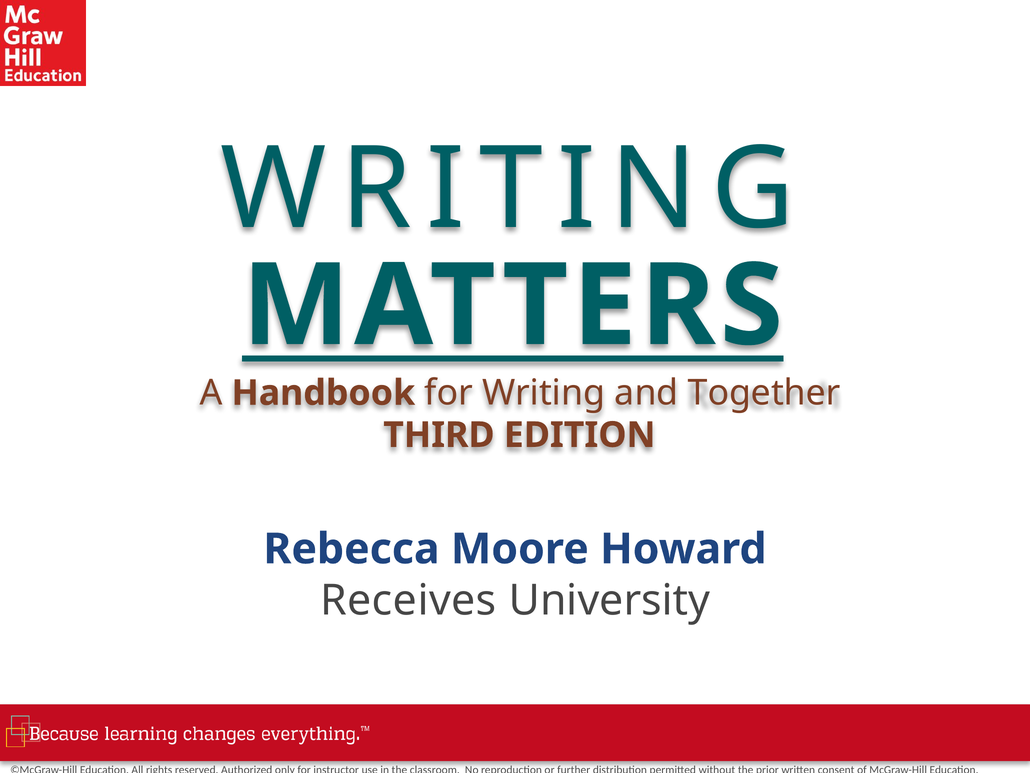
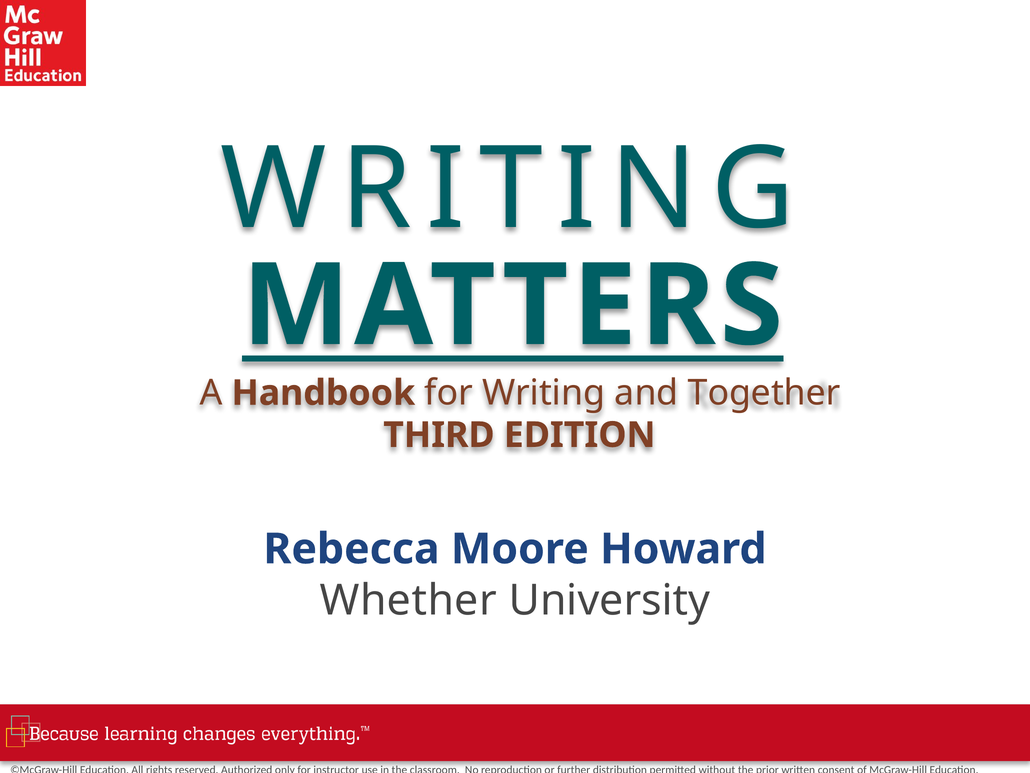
Receives: Receives -> Whether (408, 600)
